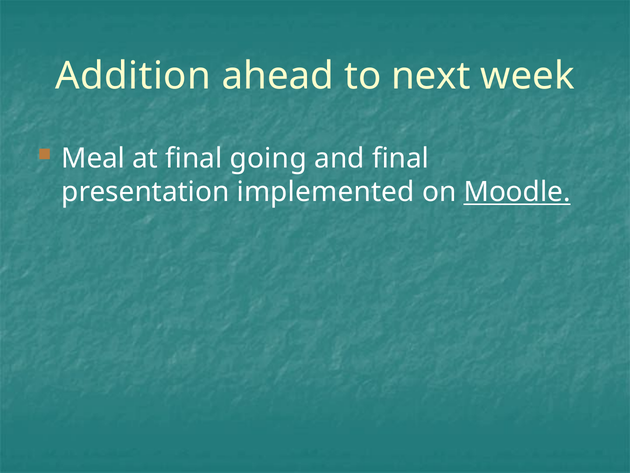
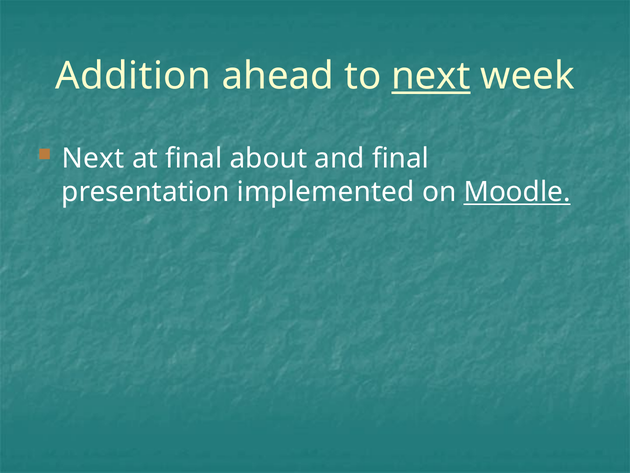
next underline: none -> present (431, 76)
Meal: Meal -> Next (93, 158)
going: going -> about (268, 158)
